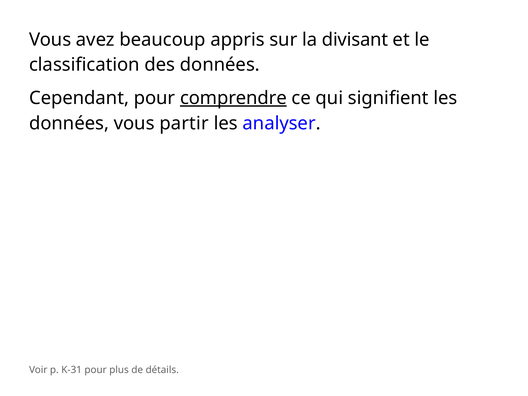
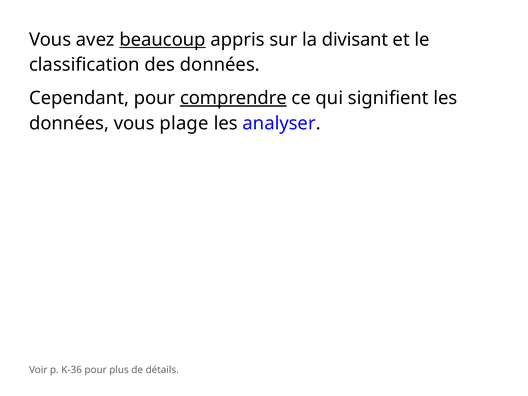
beaucoup underline: none -> present (163, 40)
partir: partir -> plage (184, 123)
K-31: K-31 -> K-36 (72, 370)
